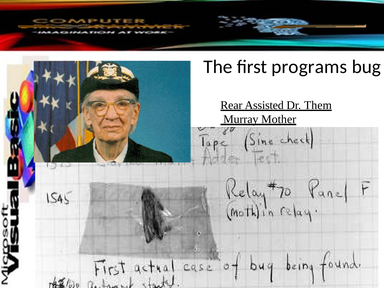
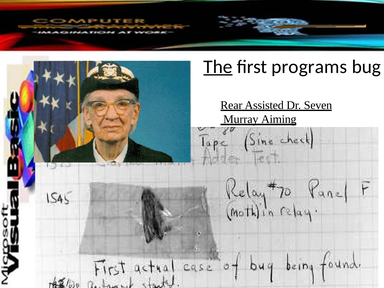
The underline: none -> present (218, 67)
Them: Them -> Seven (318, 105)
Mother: Mother -> Aiming (279, 119)
